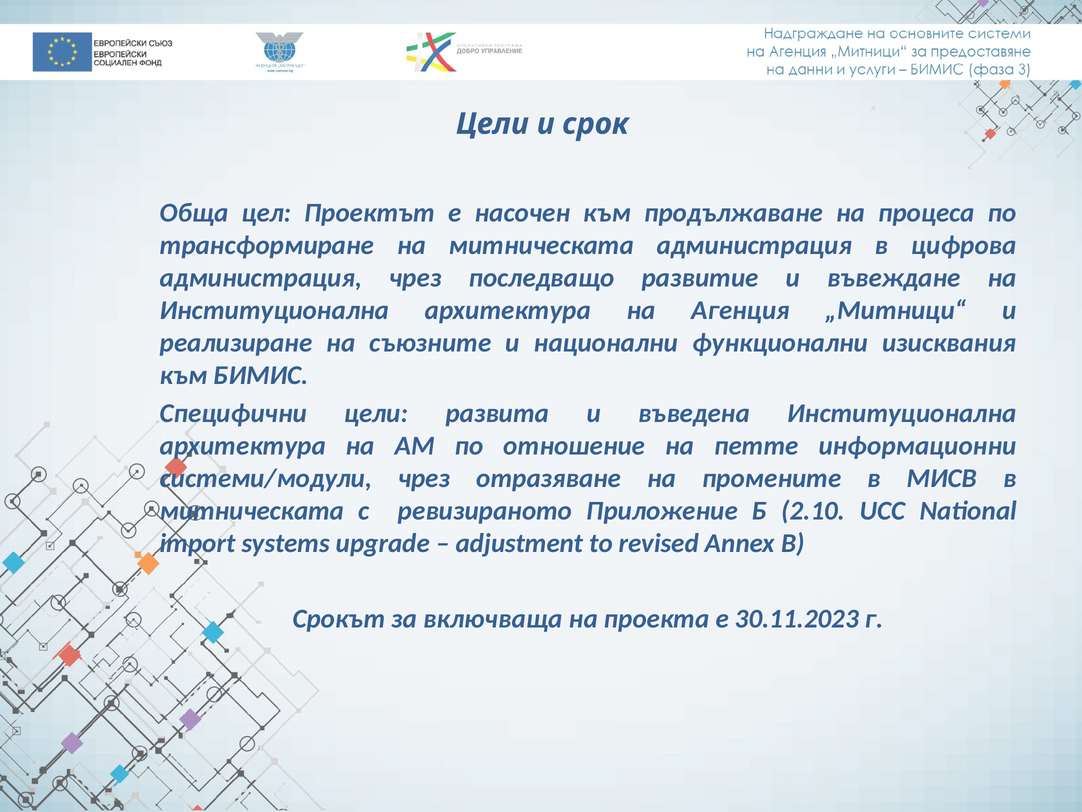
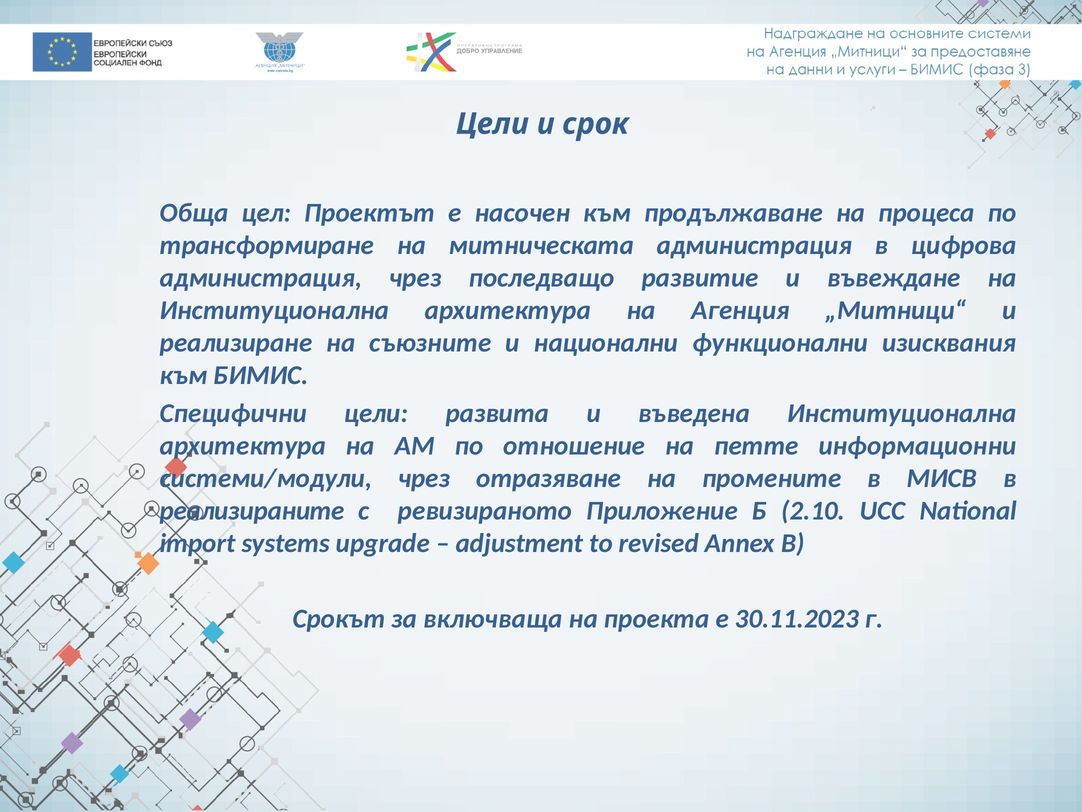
митническата: митническата -> реализираните (252, 510)
